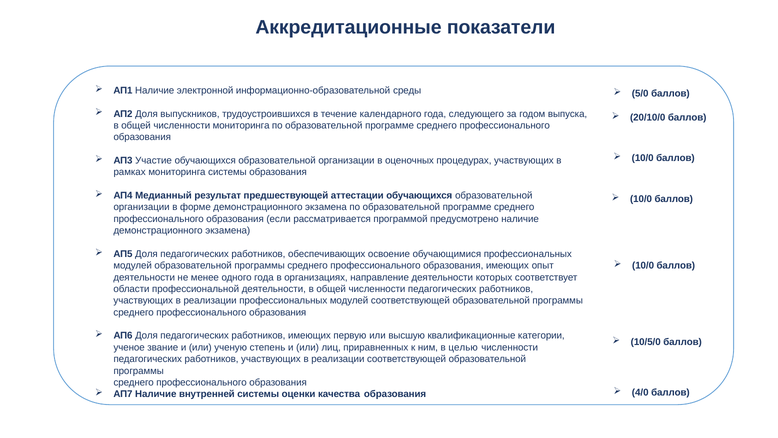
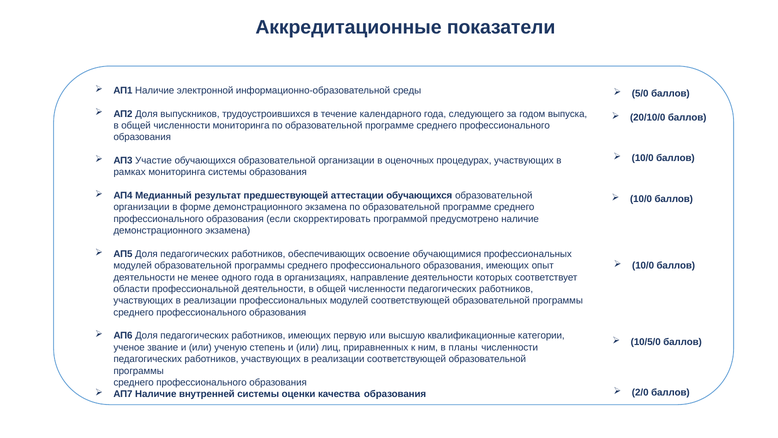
рассматривается: рассматривается -> скорректировать (332, 219)
целью: целью -> планы (463, 347)
4/0: 4/0 -> 2/0 (640, 392)
